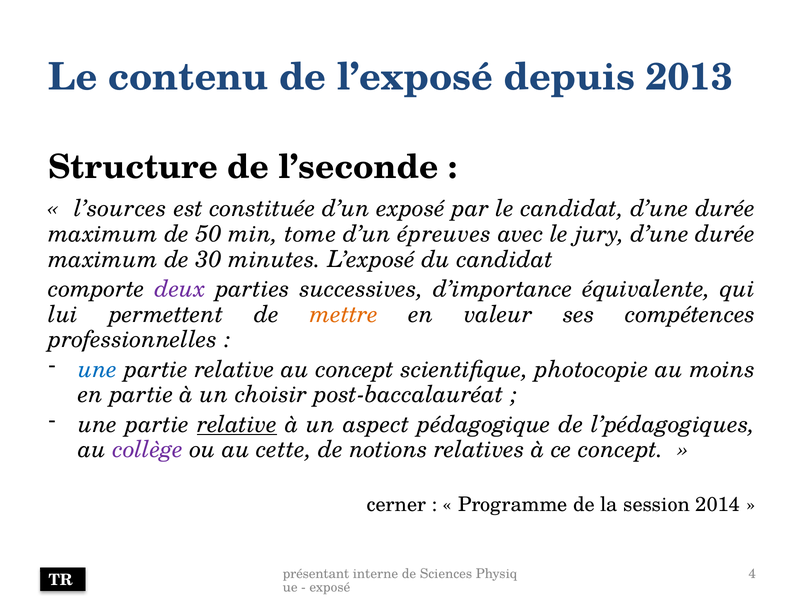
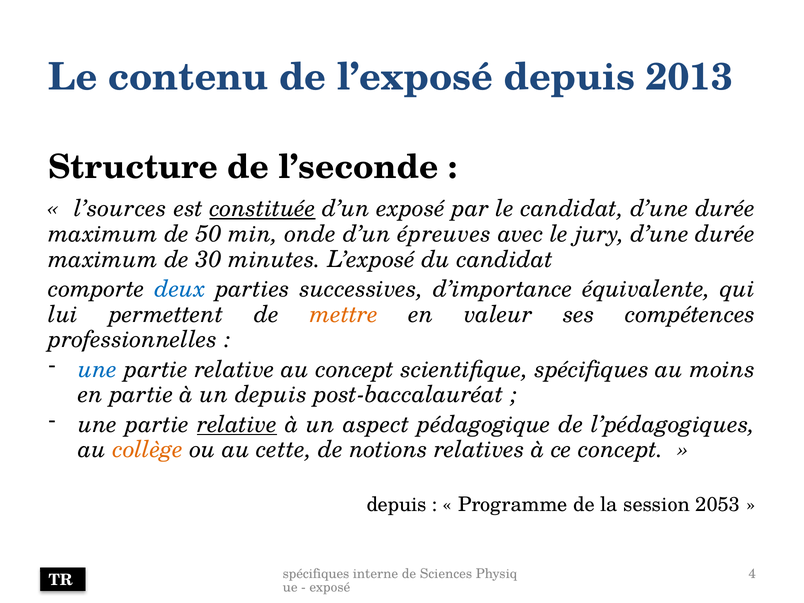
constituée underline: none -> present (263, 209)
tome: tome -> onde (311, 234)
deux colour: purple -> blue (180, 289)
scientifique photocopie: photocopie -> spécifiques (592, 369)
un choisir: choisir -> depuis (271, 395)
collège colour: purple -> orange (148, 450)
cerner: cerner -> depuis (397, 505)
2014: 2014 -> 2053 (718, 505)
présentant: présentant -> spécifiques (316, 574)
